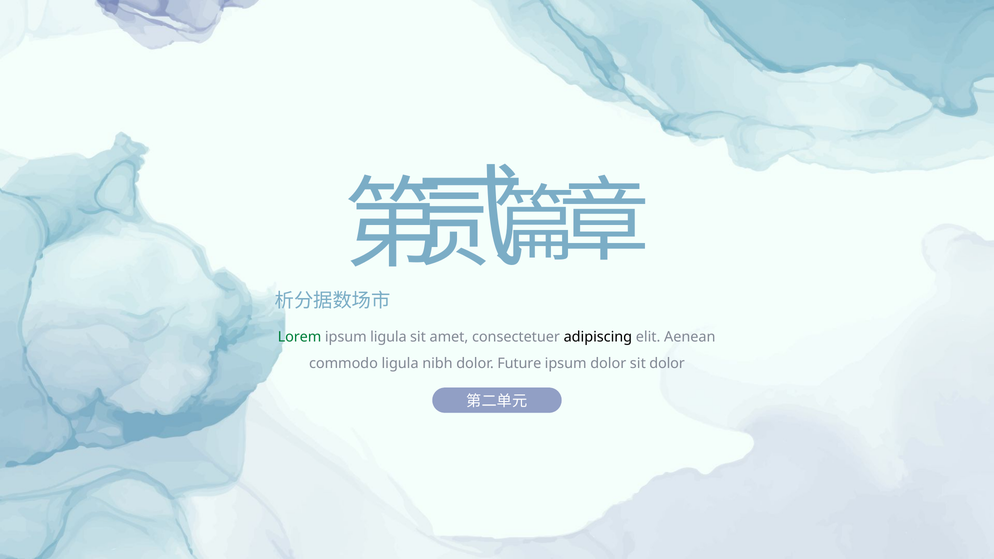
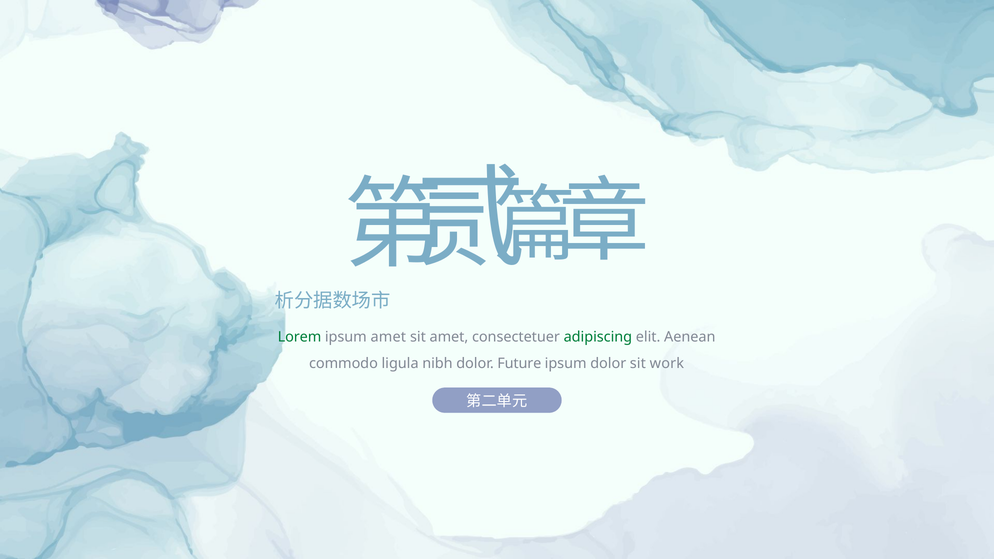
ipsum ligula: ligula -> amet (388, 337)
adipiscing colour: black -> green (598, 337)
sit dolor: dolor -> work (667, 363)
